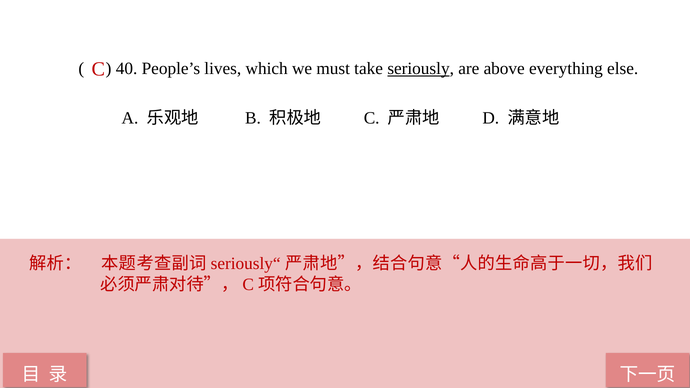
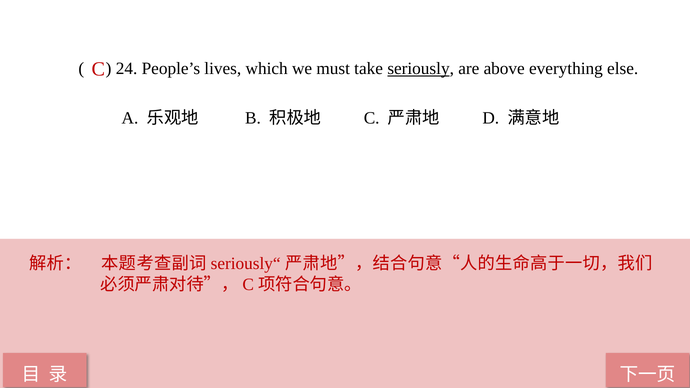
40: 40 -> 24 (127, 68)
